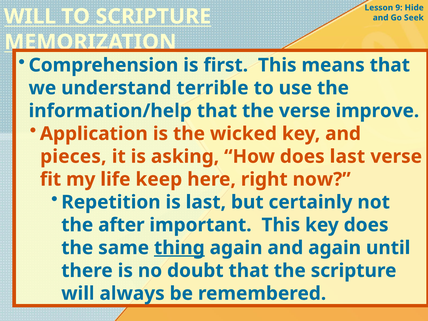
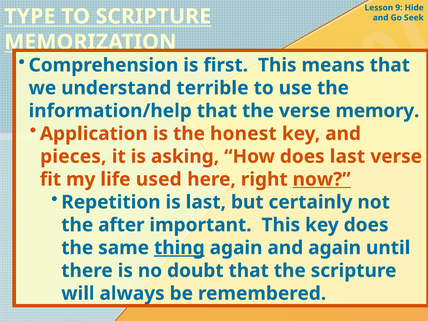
WILL: WILL -> TYPE (30, 16)
improve: improve -> memory (377, 111)
wicked: wicked -> honest (243, 134)
keep: keep -> used (159, 179)
now underline: none -> present (322, 179)
